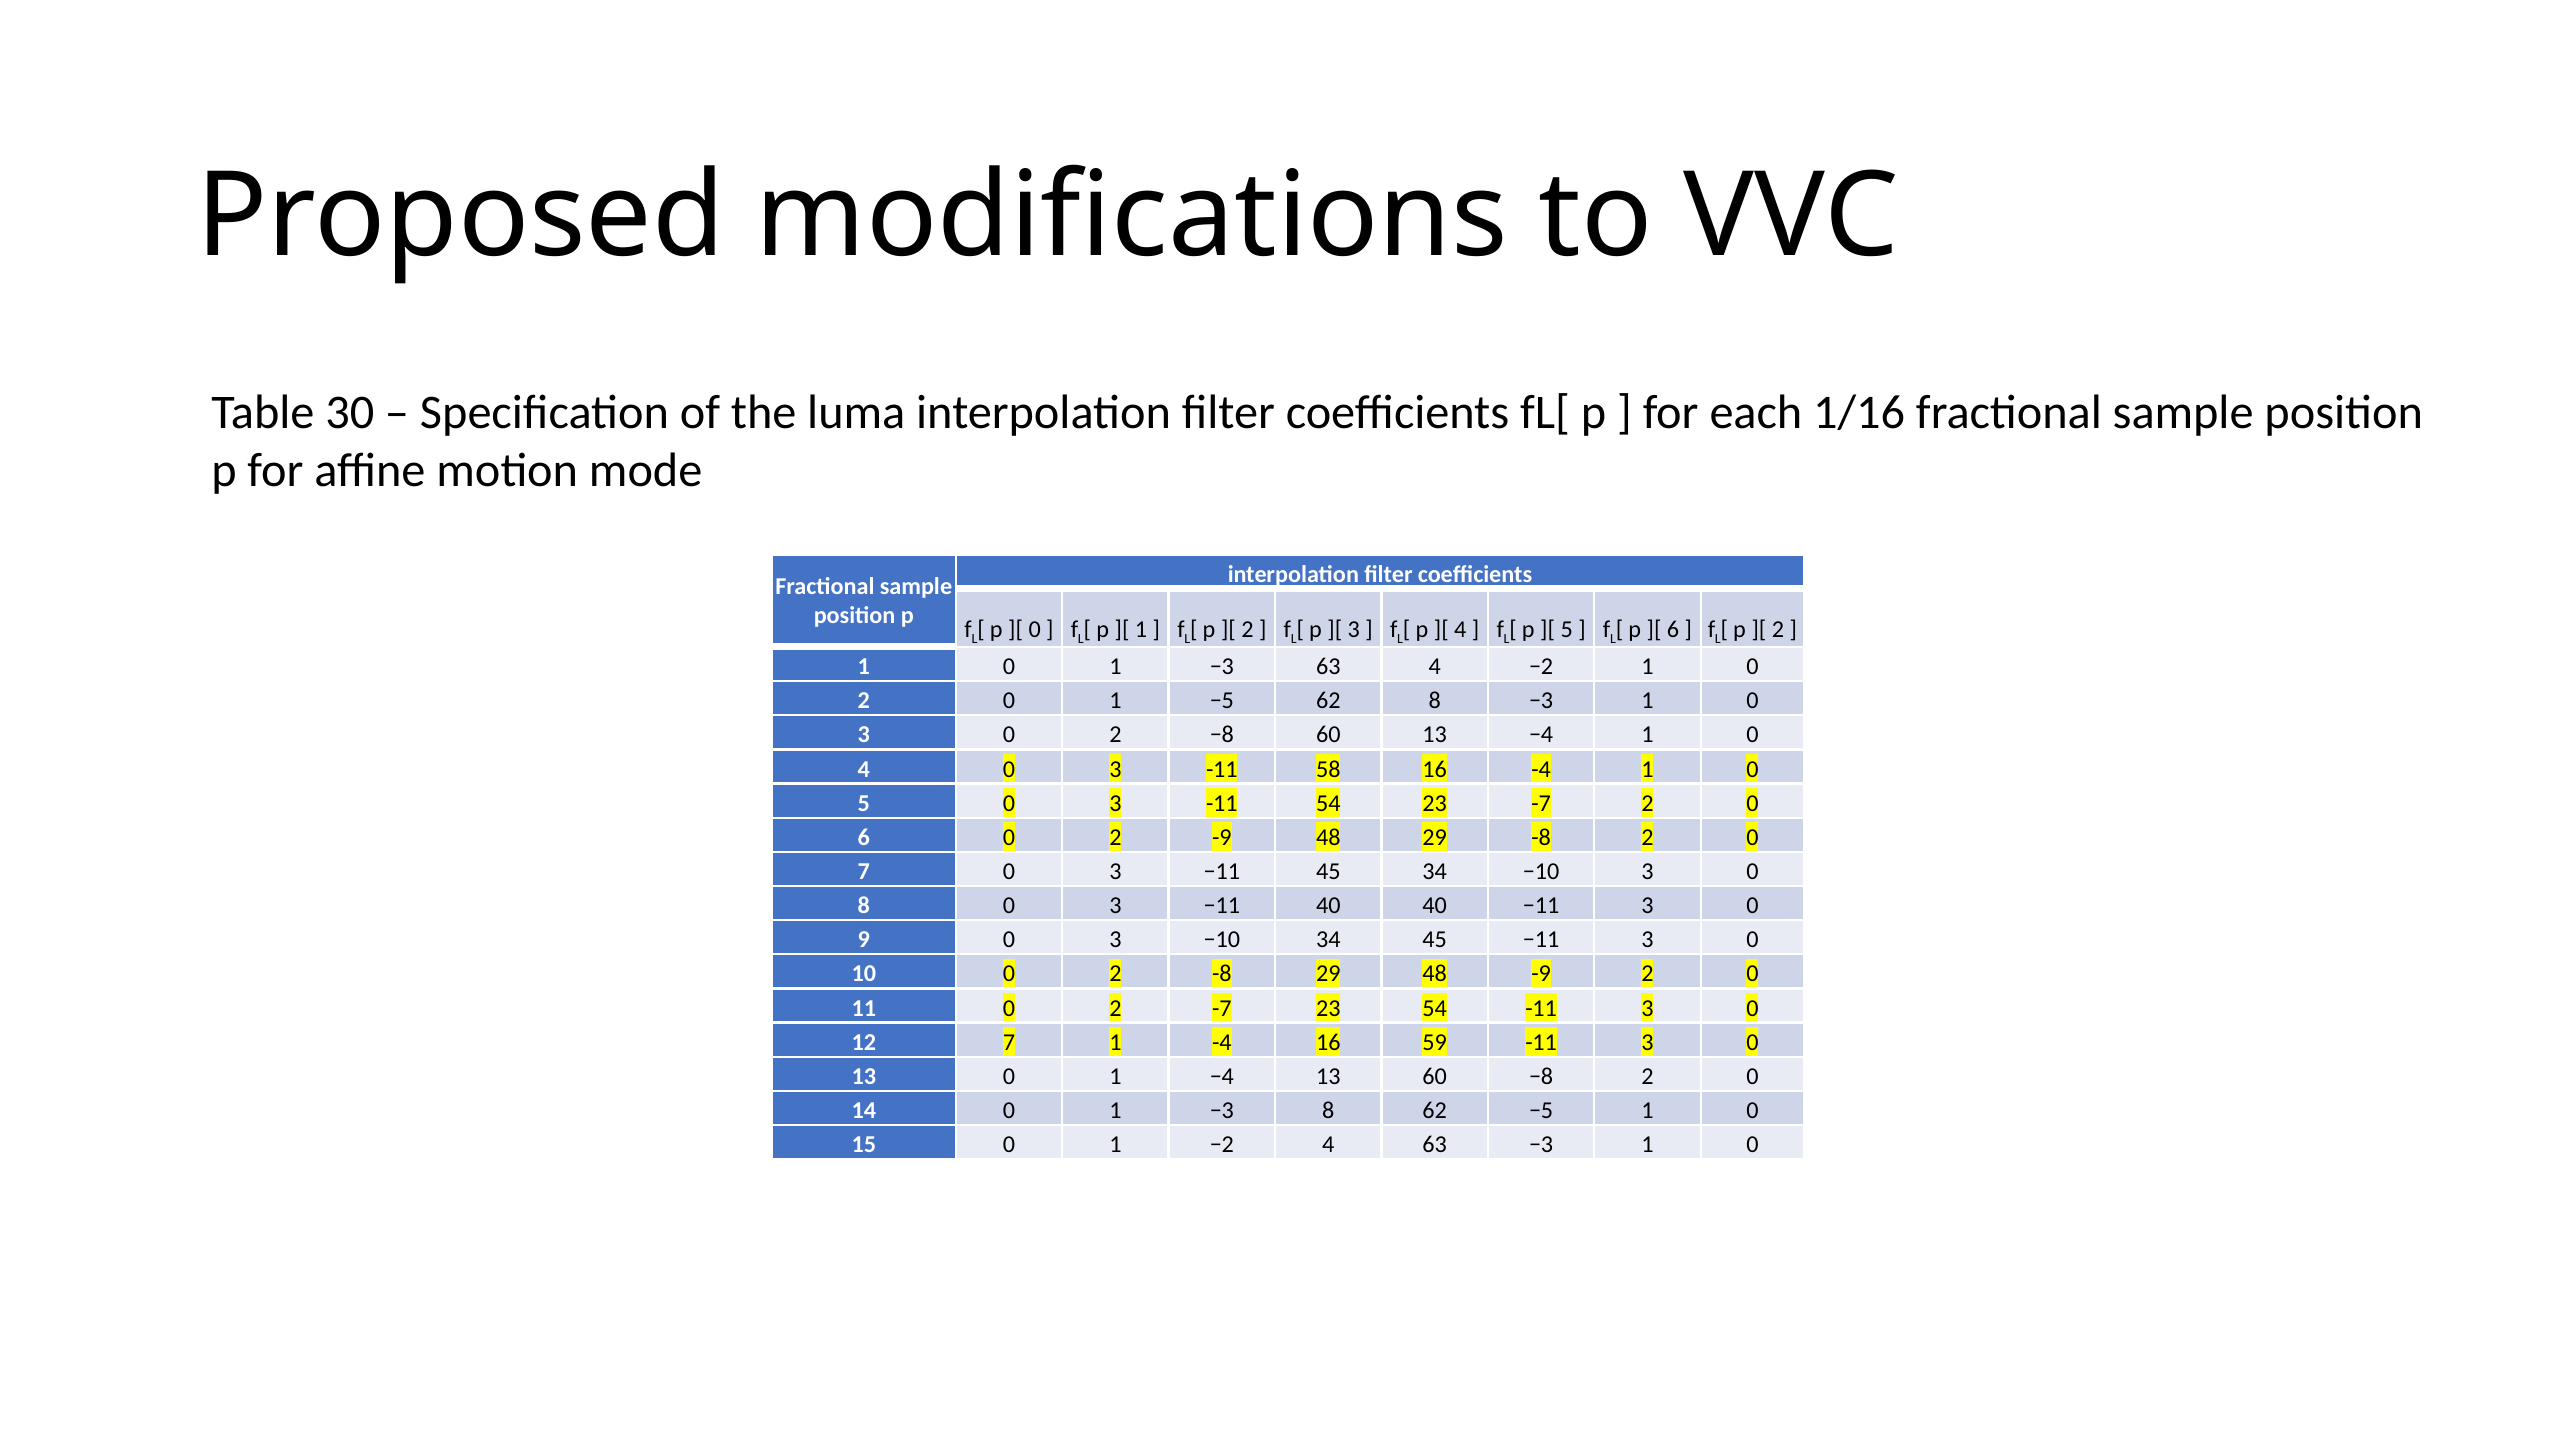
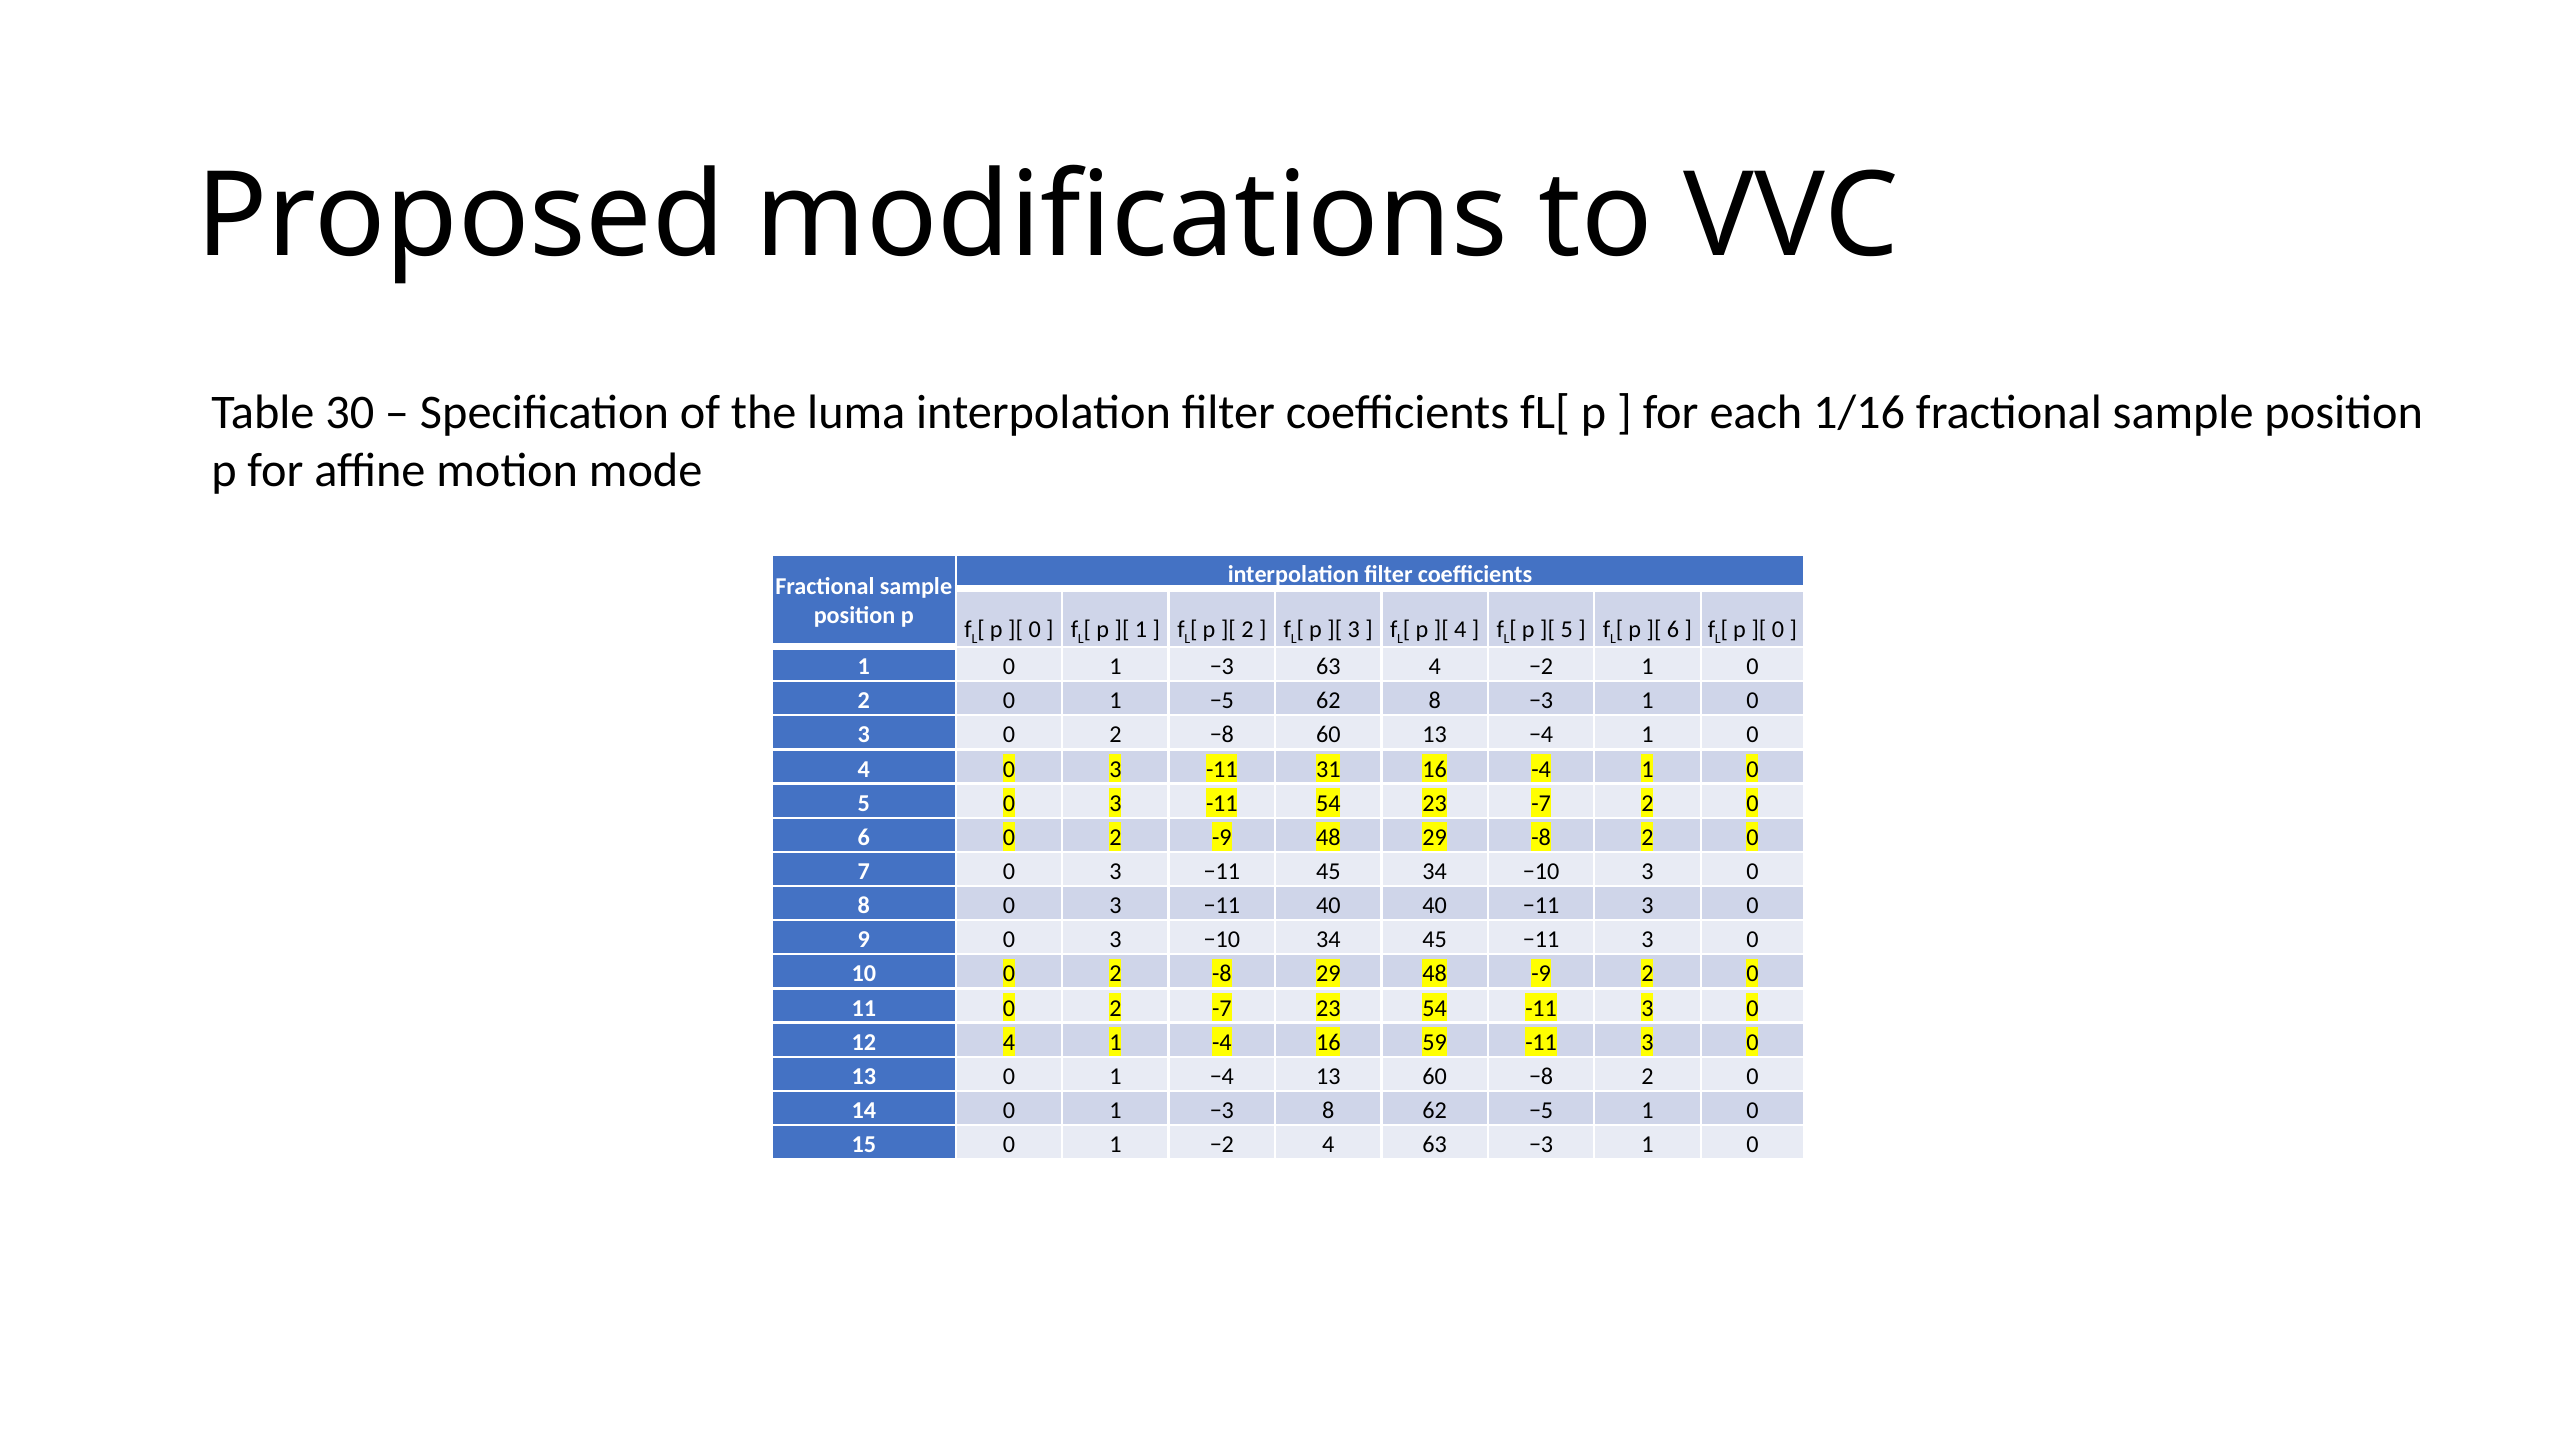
2: 2 -> 0 (1778, 629)
58: 58 -> 31 (1328, 769)
12 7: 7 -> 4 (1009, 1042)
